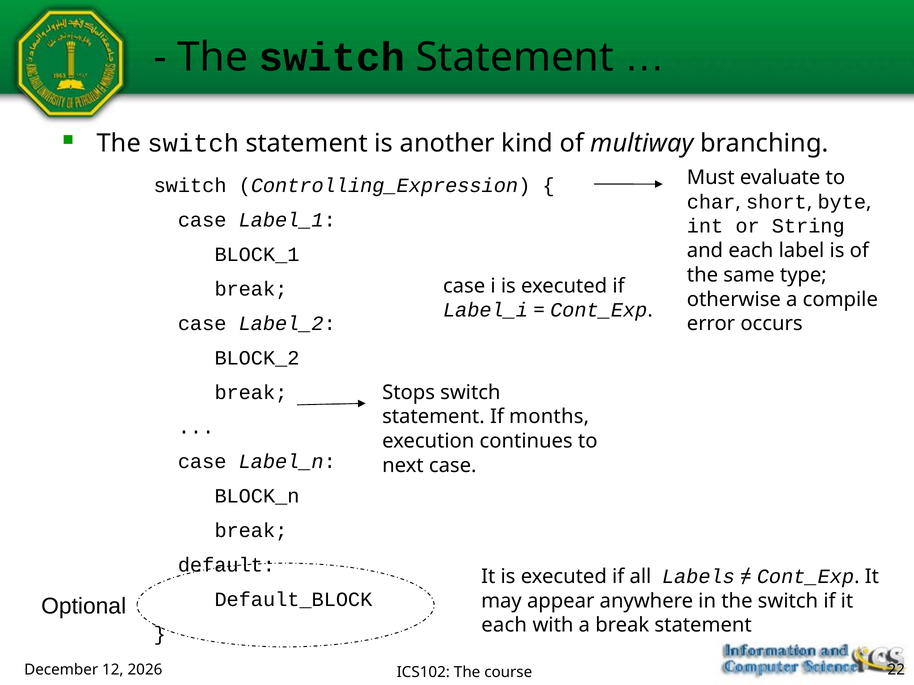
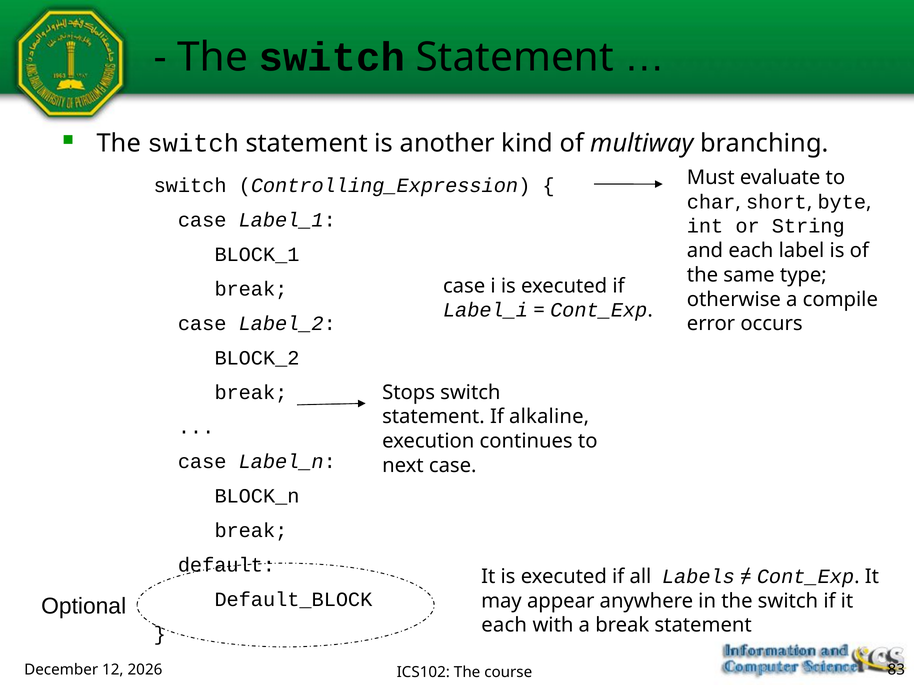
months: months -> alkaline (549, 417)
22: 22 -> 83 (896, 670)
